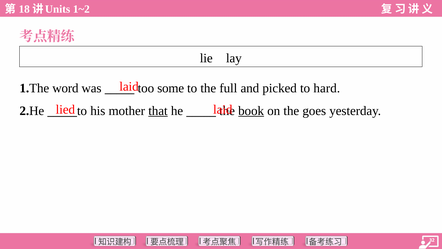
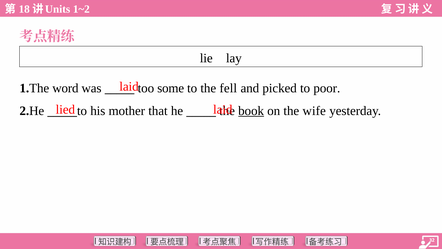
full: full -> fell (228, 88)
hard: hard -> poor (327, 88)
that underline: present -> none (158, 111)
goes: goes -> wife (314, 111)
